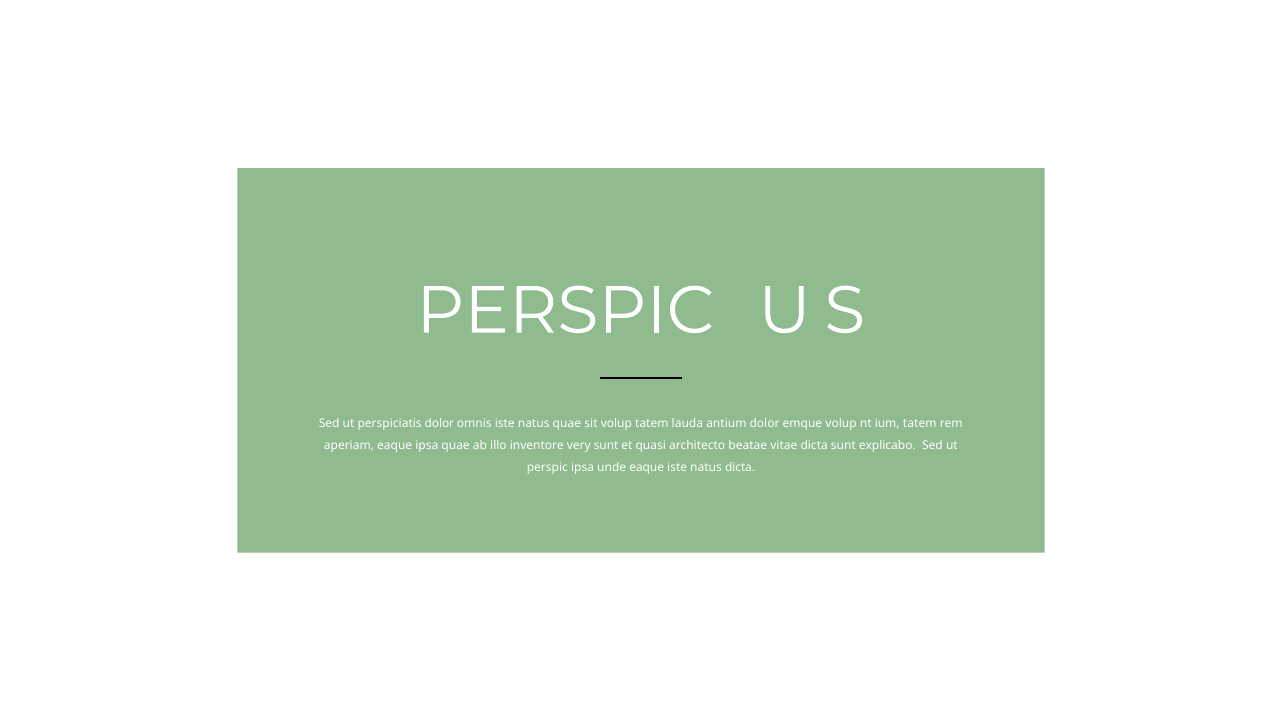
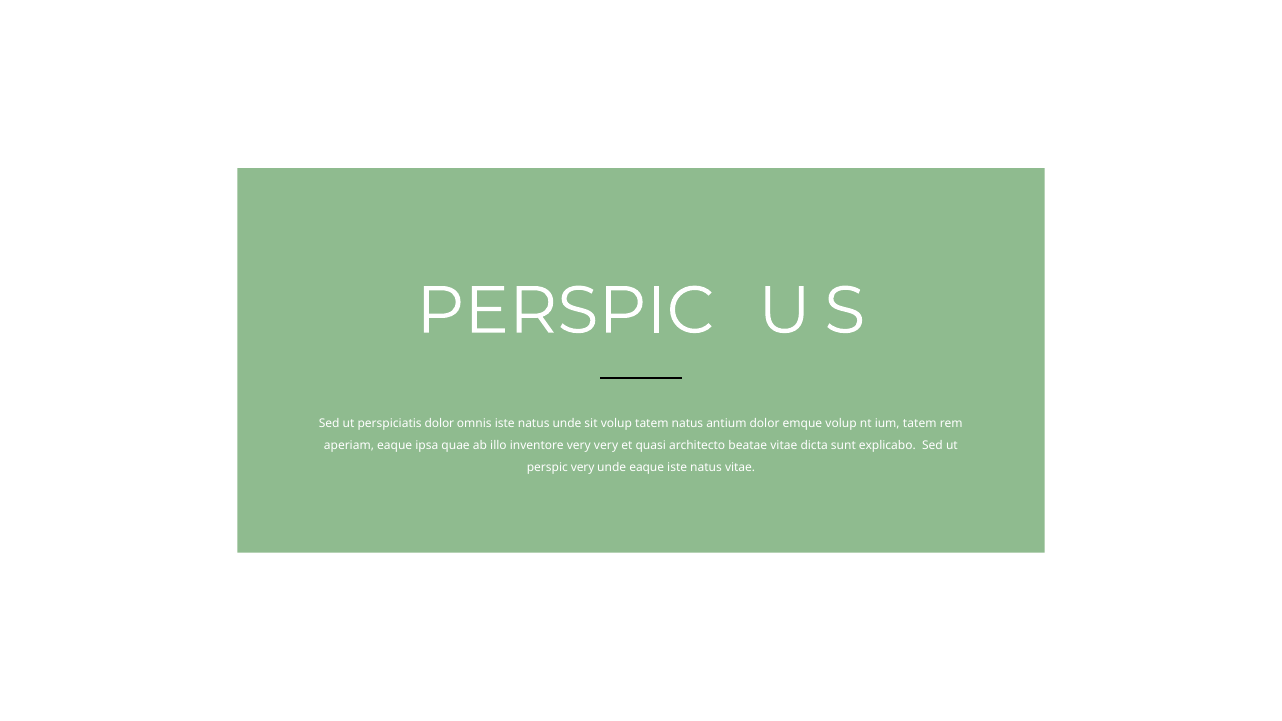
natus quae: quae -> unde (567, 424)
tatem lauda: lauda -> natus (687, 424)
very sunt: sunt -> very (606, 446)
perspic ipsa: ipsa -> very (583, 467)
natus dicta: dicta -> vitae (740, 467)
